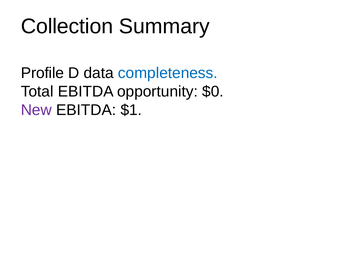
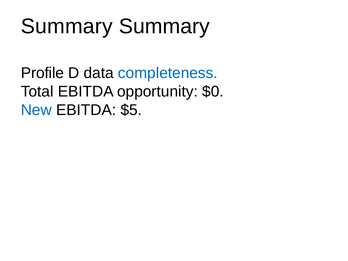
Collection: Collection -> Summary (67, 26)
New colour: purple -> blue (36, 110)
$1: $1 -> $5 (131, 110)
